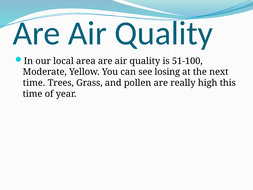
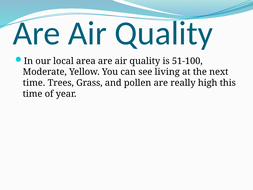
losing: losing -> living (167, 72)
